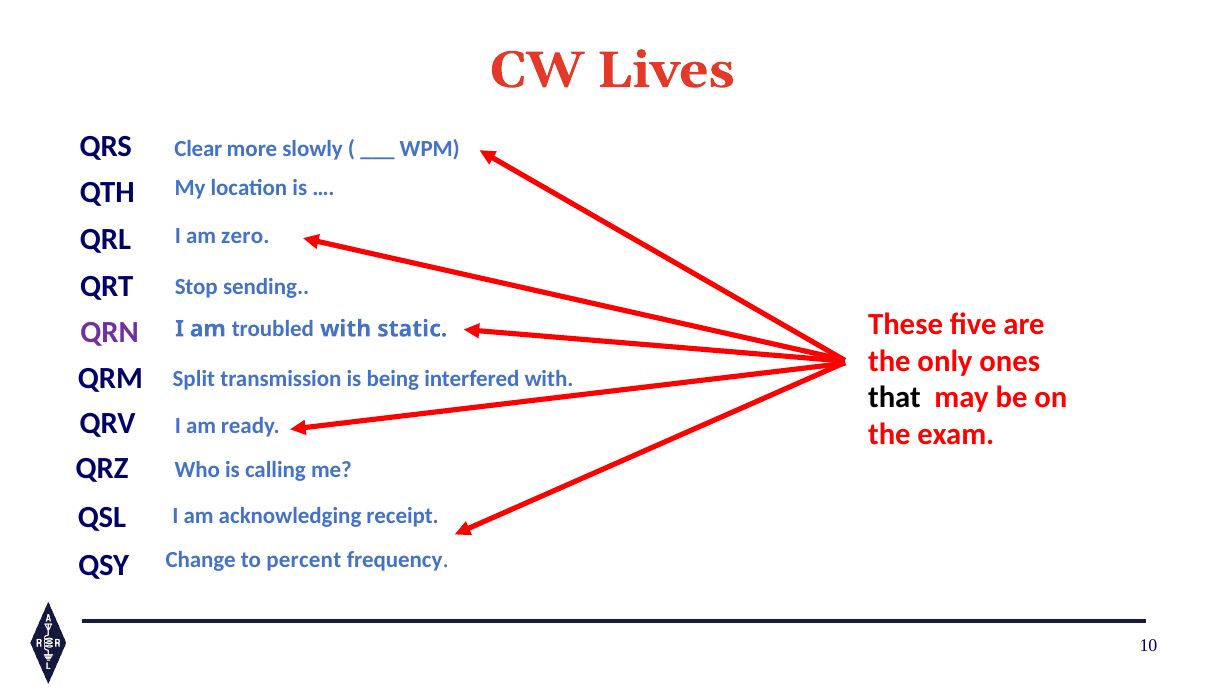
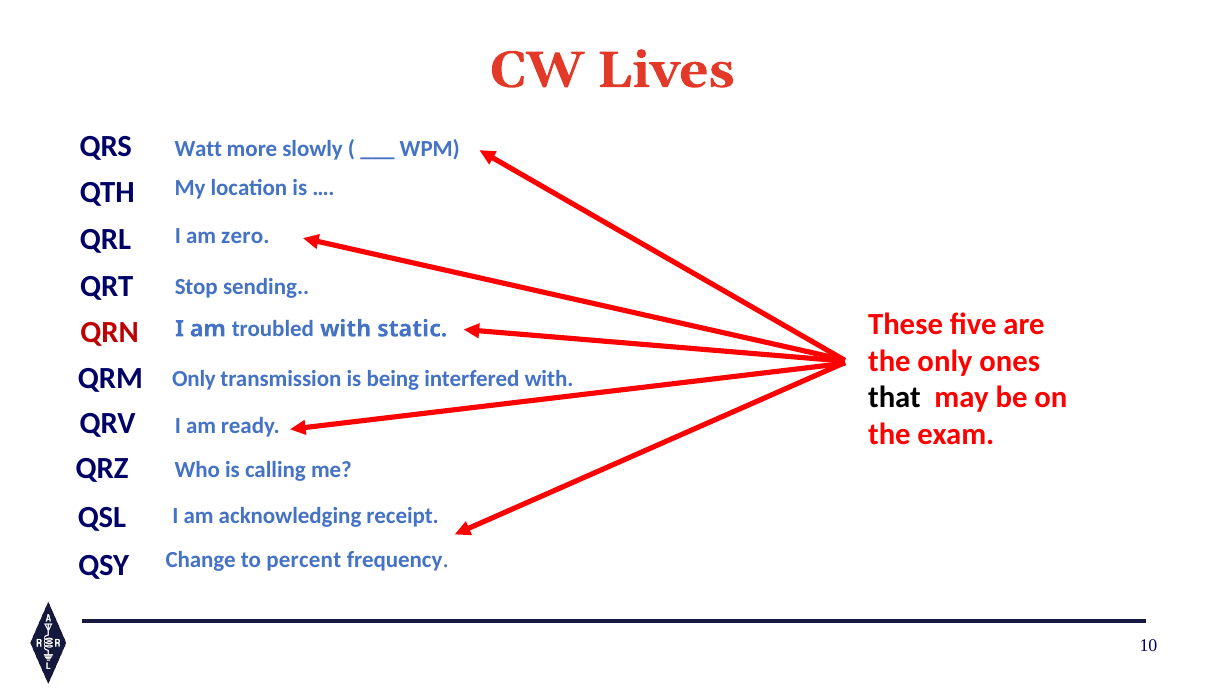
Clear: Clear -> Watt (198, 148)
QRN colour: purple -> red (109, 333)
Split: Split -> Only (194, 379)
